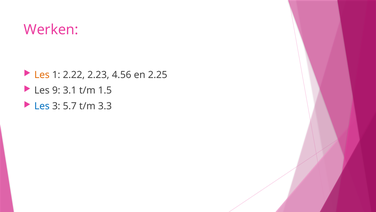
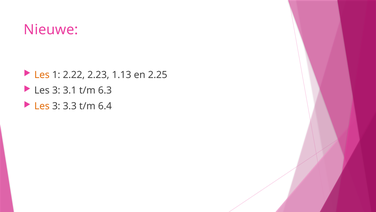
Werken: Werken -> Nieuwe (51, 30)
4.56: 4.56 -> 1.13 (122, 75)
9: 9 -> 3 (56, 90)
1.5: 1.5 -> 6.3 (105, 90)
Les colour: blue -> orange (42, 106)
5.7: 5.7 -> 3.3 (70, 106)
3.3: 3.3 -> 6.4 (105, 106)
